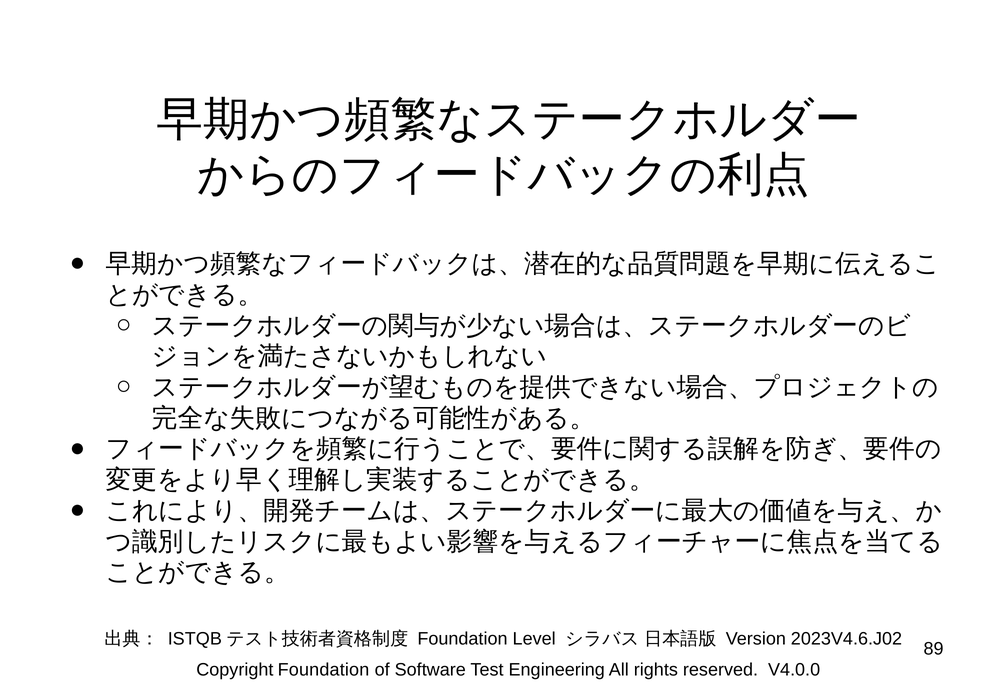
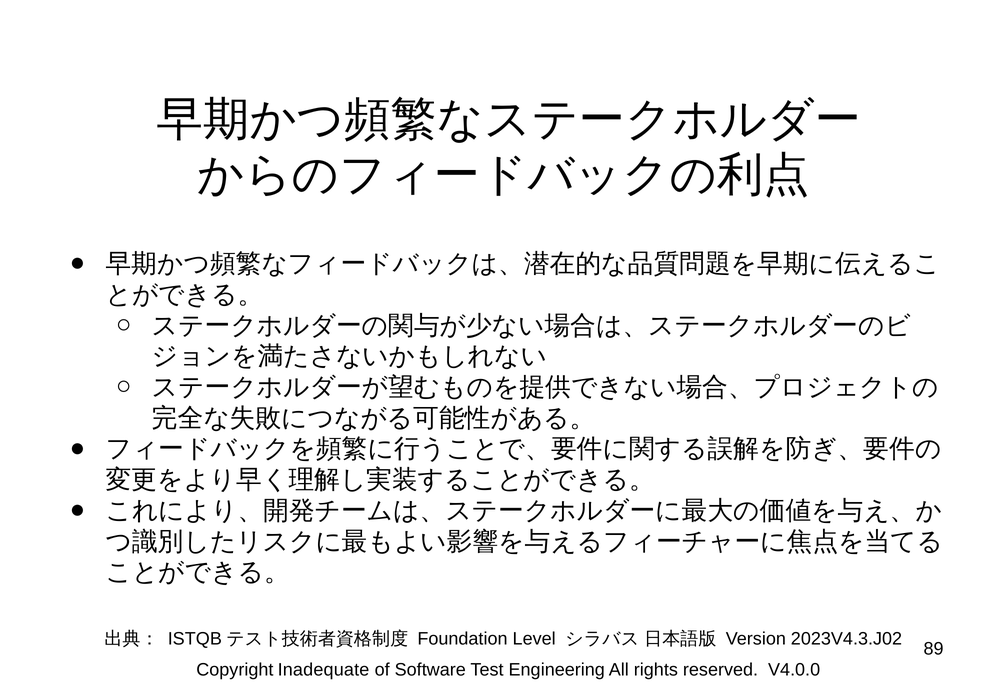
2023V4.6.J02: 2023V4.6.J02 -> 2023V4.3.J02 (847, 639)
Copyright Foundation: Foundation -> Inadequate (323, 670)
